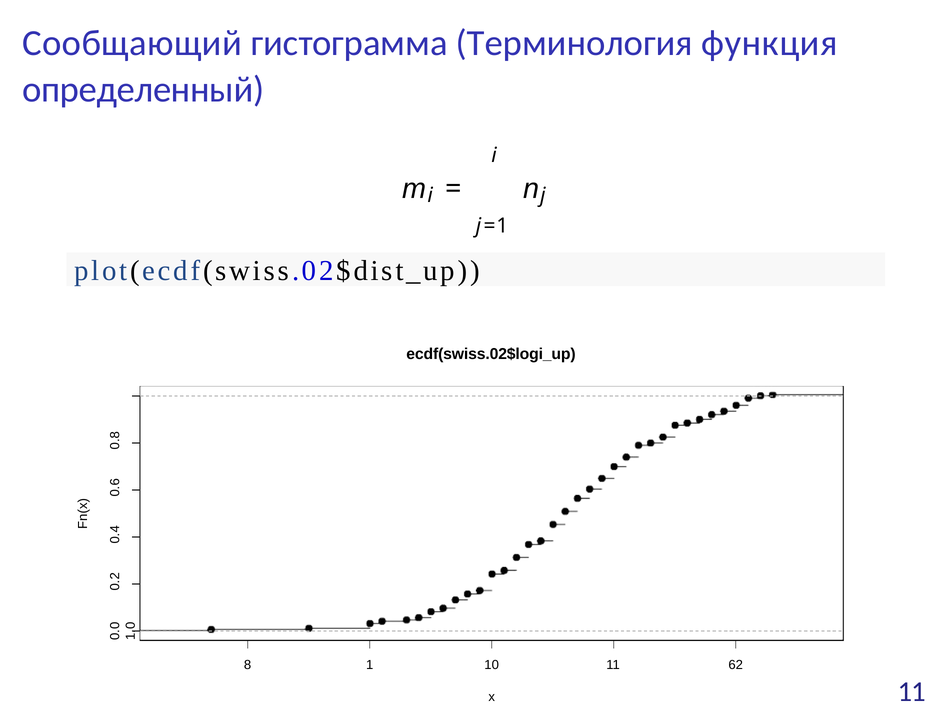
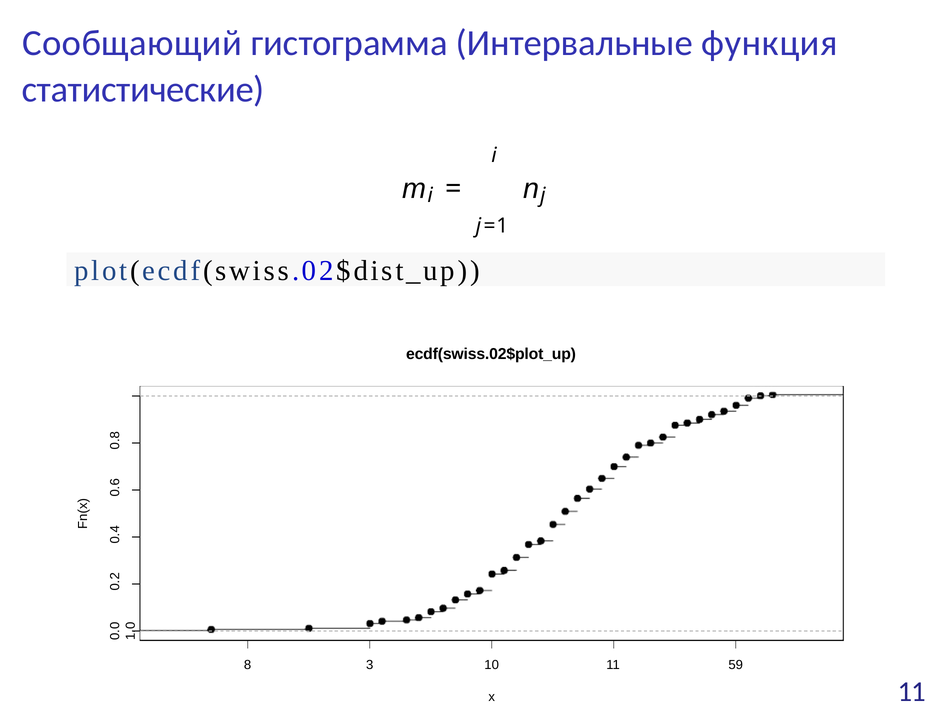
Терминология: Терминология -> Интервальные (574, 43)
определенный: определенный -> статистические (143, 90)
ecdf(swiss.02$logi_up: ecdf(swiss.02$logi_up -> ecdf(swiss.02$plot_up (491, 354)
1: 1 -> 3 (370, 665)
62: 62 -> 59 (736, 665)
